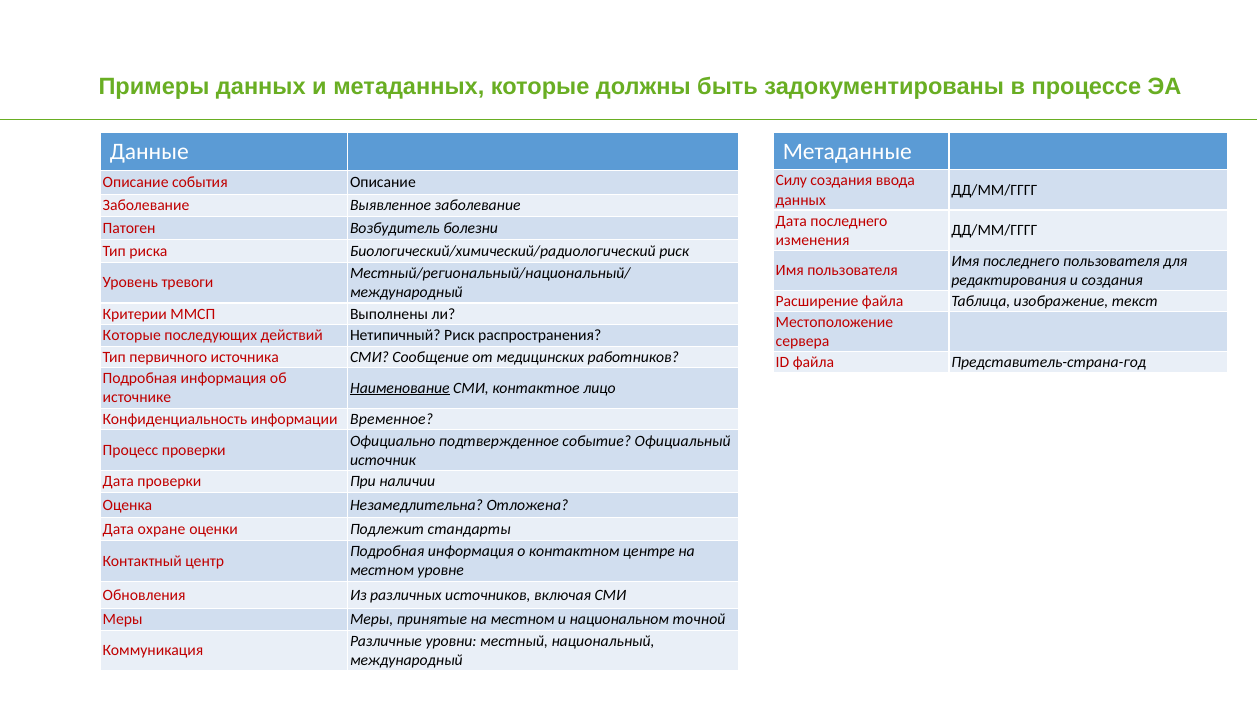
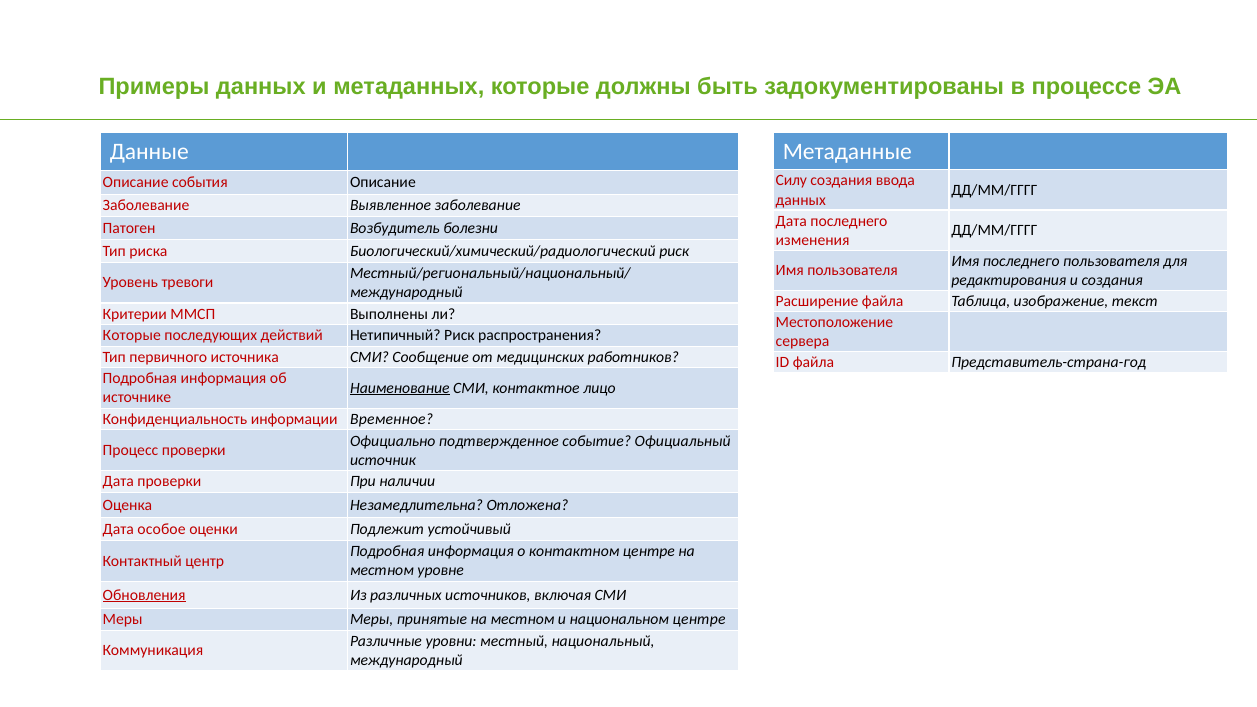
охране: охране -> особое (162, 529)
стандарты: стандарты -> устойчивый (469, 529)
Обновления underline: none -> present (144, 595)
национальном точной: точной -> центре (699, 620)
